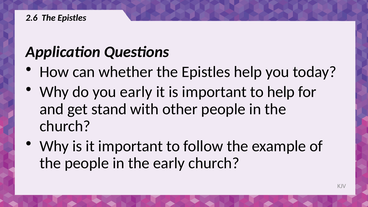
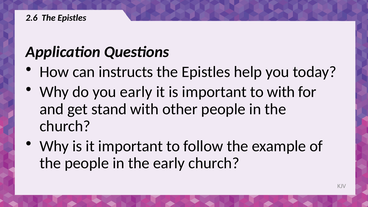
whether: whether -> instructs (126, 72)
to help: help -> with (281, 92)
